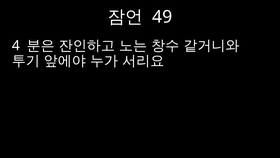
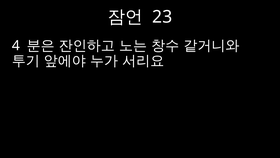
49: 49 -> 23 (162, 17)
